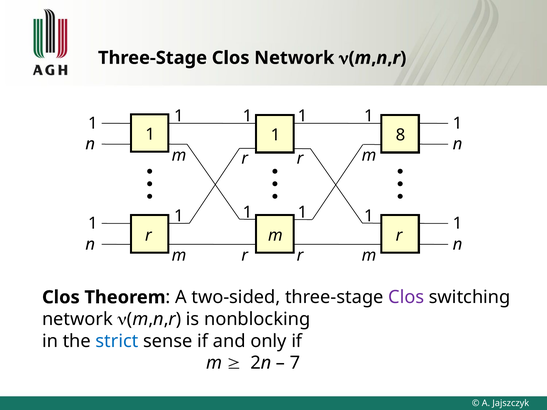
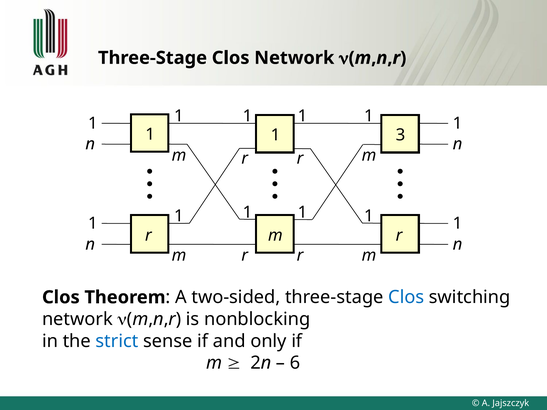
8: 8 -> 3 (401, 135)
Clos colour: purple -> blue (406, 297)
7: 7 -> 6 (295, 363)
